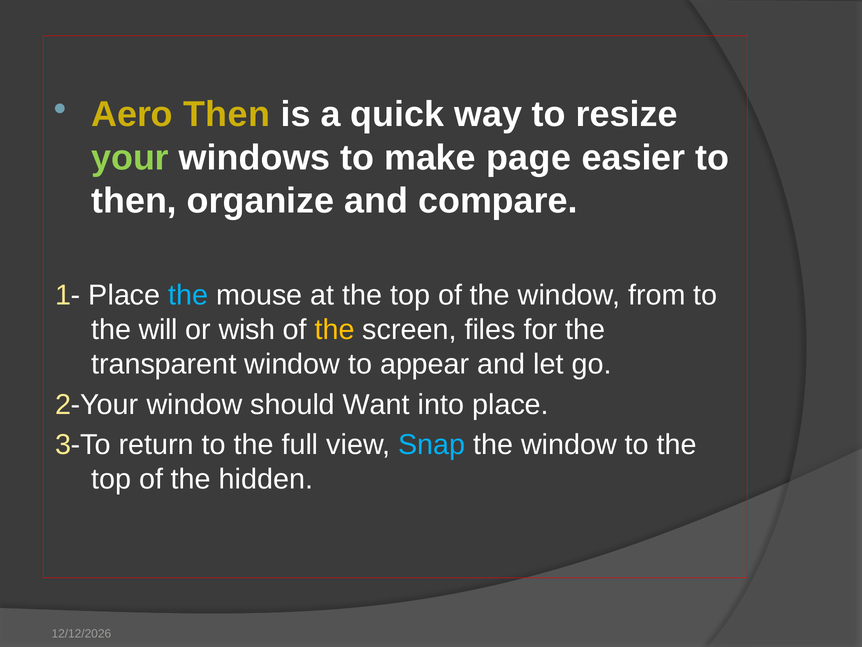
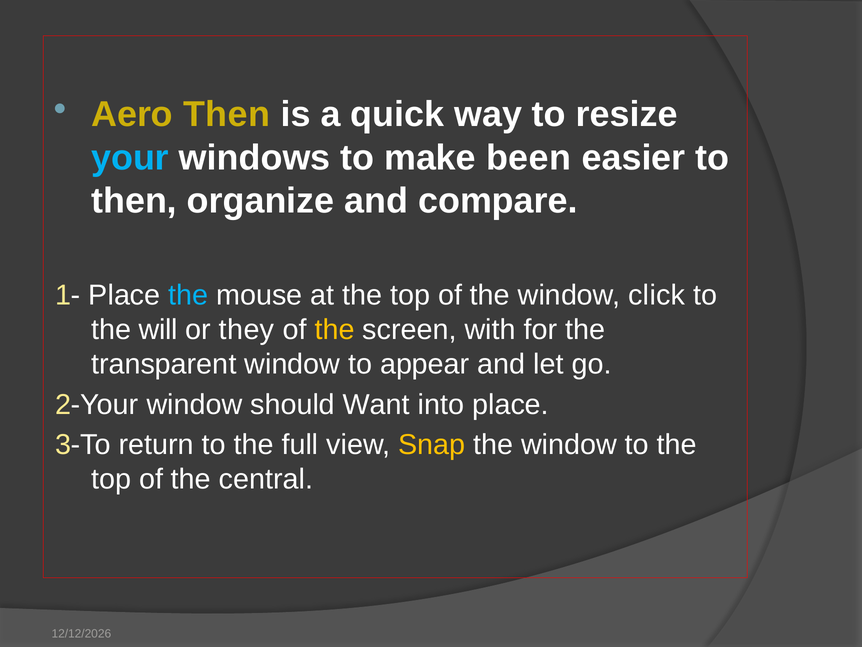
your colour: light green -> light blue (130, 158)
page: page -> been (529, 158)
from: from -> click (657, 295)
wish: wish -> they (247, 330)
files: files -> with (490, 330)
Snap colour: light blue -> yellow (432, 444)
hidden: hidden -> central (266, 479)
